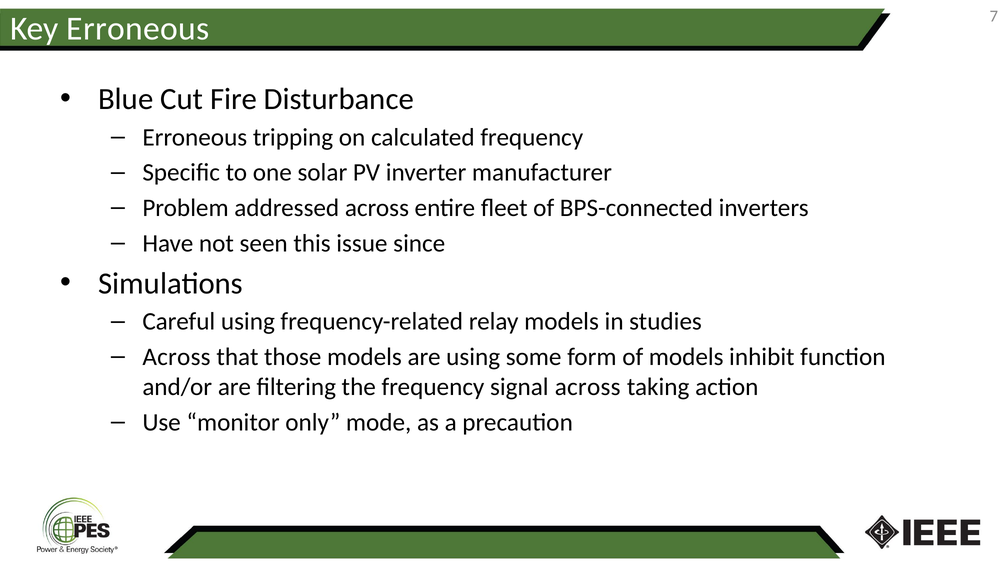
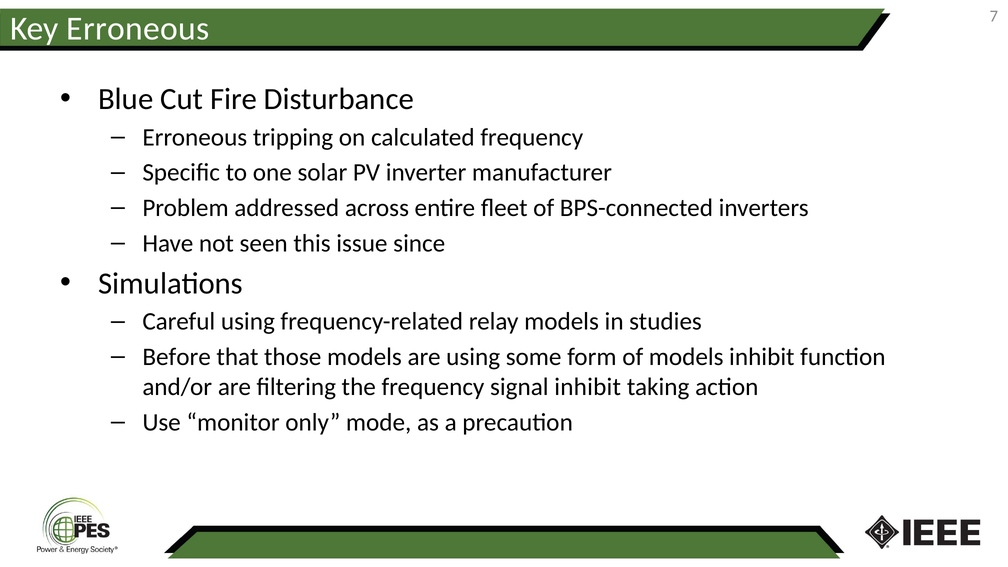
Across: Across -> Before (177, 357)
signal across: across -> inhibit (588, 387)
